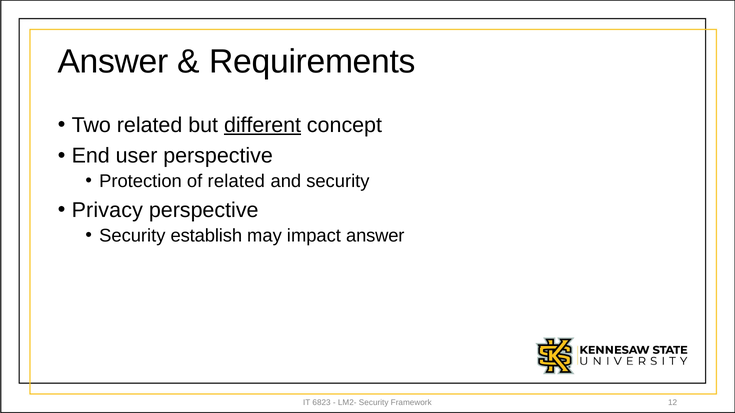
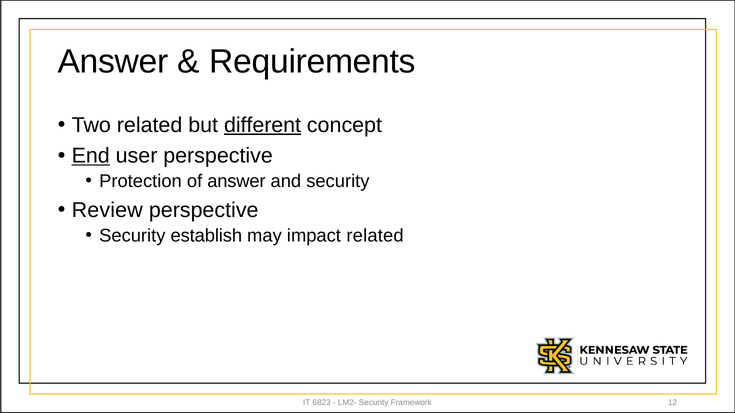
End underline: none -> present (91, 156)
of related: related -> answer (236, 181)
Privacy: Privacy -> Review (107, 210)
impact answer: answer -> related (375, 236)
